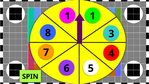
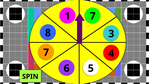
1 1: 1 -> 7 (93, 16)
